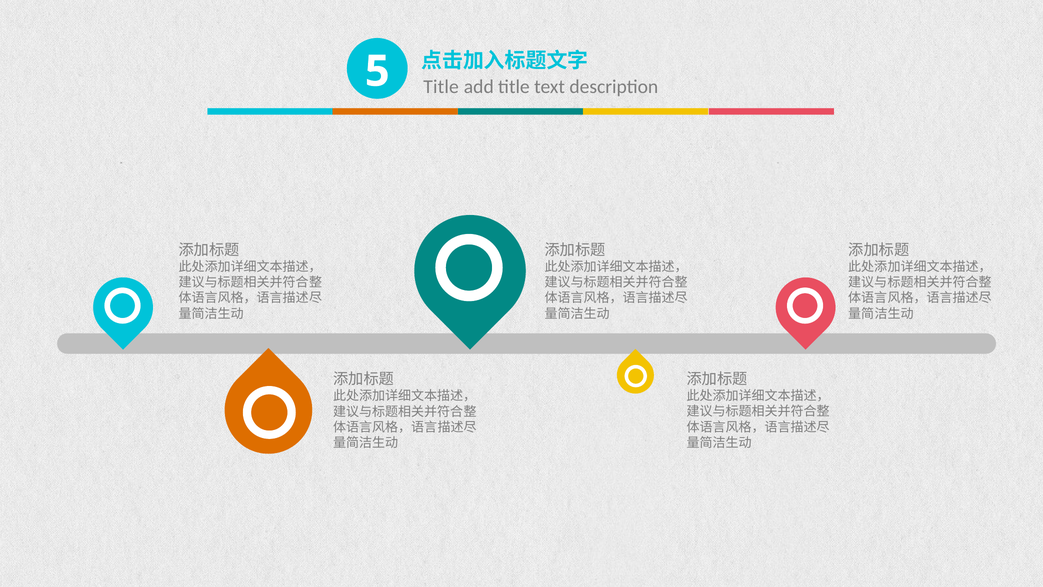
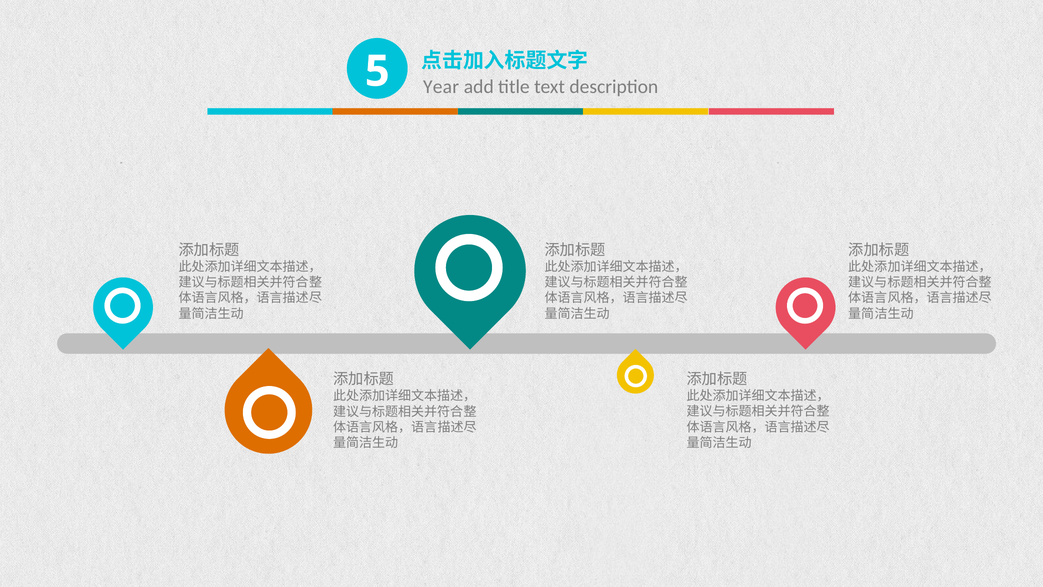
Title: Title -> Year (441, 87)
